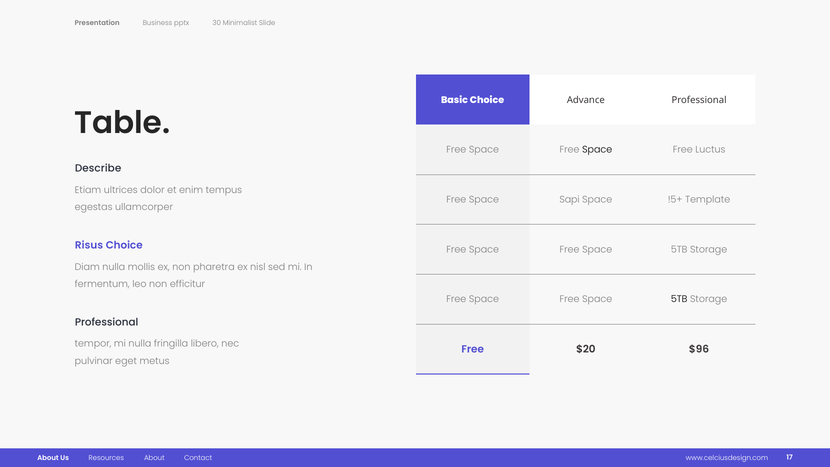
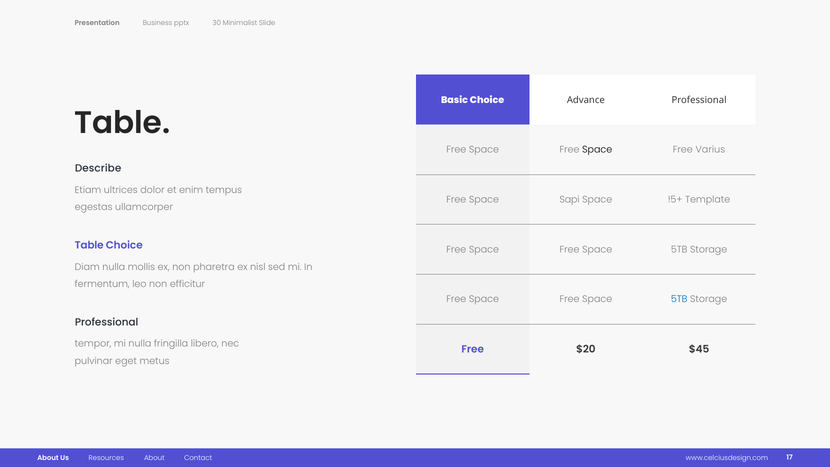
Luctus: Luctus -> Varius (710, 150)
Risus: Risus -> Table (89, 245)
5TB colour: black -> blue (679, 299)
$96: $96 -> $45 (699, 349)
